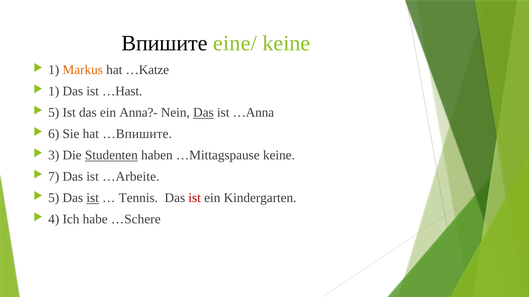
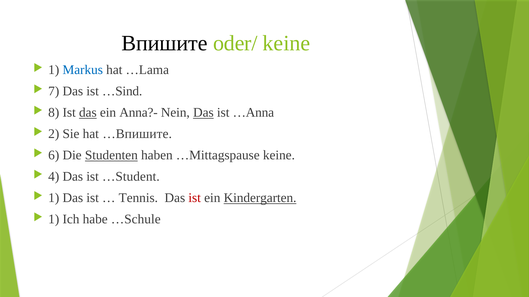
eine/: eine/ -> oder/ (235, 43)
Markus colour: orange -> blue (83, 70)
…Katze: …Katze -> …Lama (147, 70)
1: 1 -> 7 (54, 91)
…Hast: …Hast -> …Sind (122, 91)
5: 5 -> 8 (54, 113)
das underline: none -> present (88, 113)
6: 6 -> 2 (54, 134)
3: 3 -> 6 (54, 156)
7: 7 -> 4 (54, 177)
…Arbeite: …Arbeite -> …Student (131, 177)
5: 5 -> 1 (54, 198)
ist underline: present -> none (93, 198)
Kindergarten underline: none -> present (260, 198)
4: 4 -> 1 (54, 220)
…Schere: …Schere -> …Schule (136, 220)
